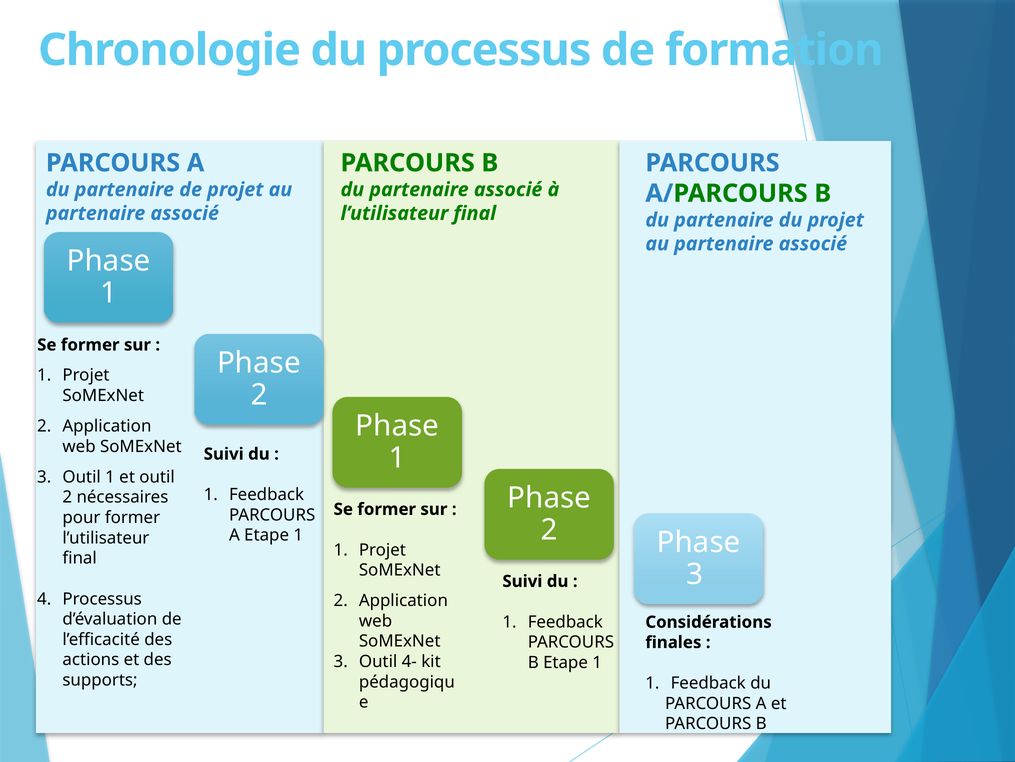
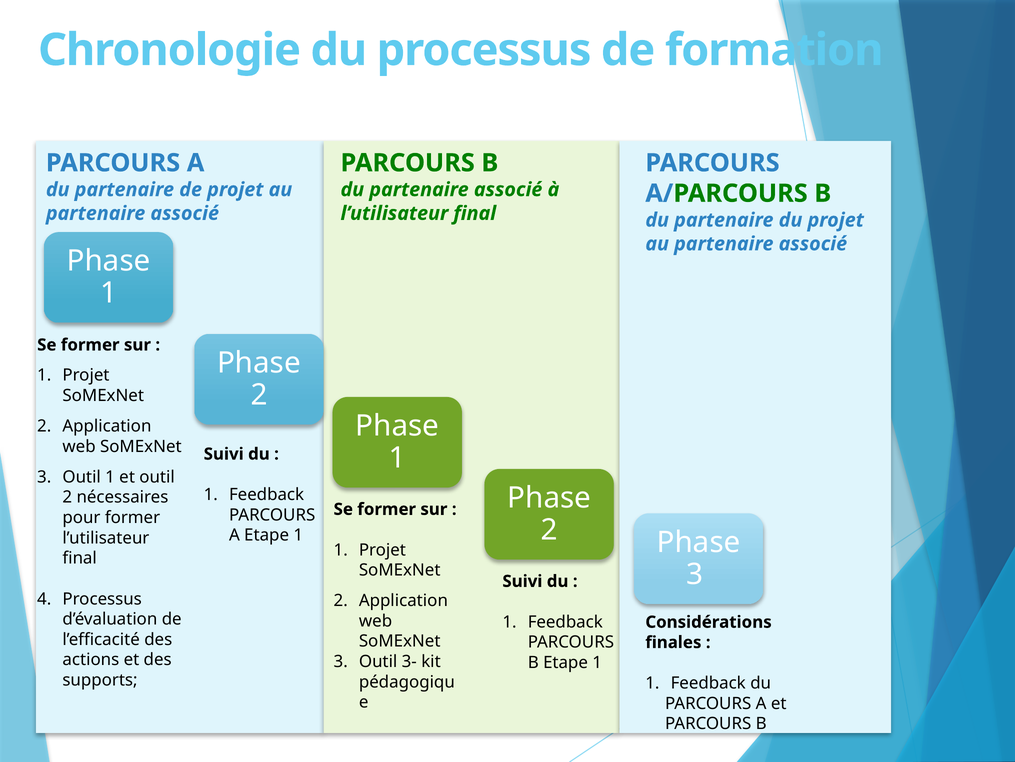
4-: 4- -> 3- (409, 661)
